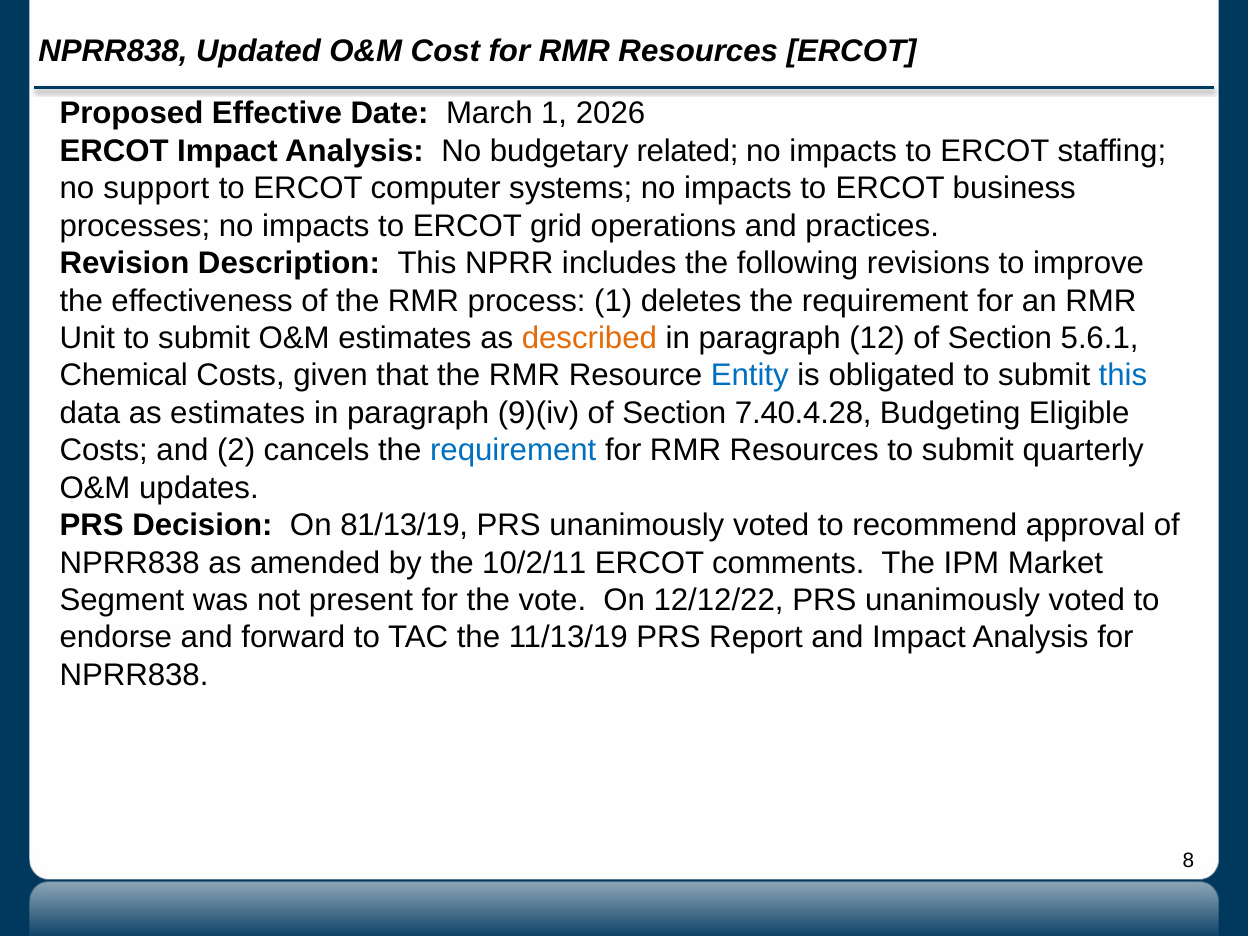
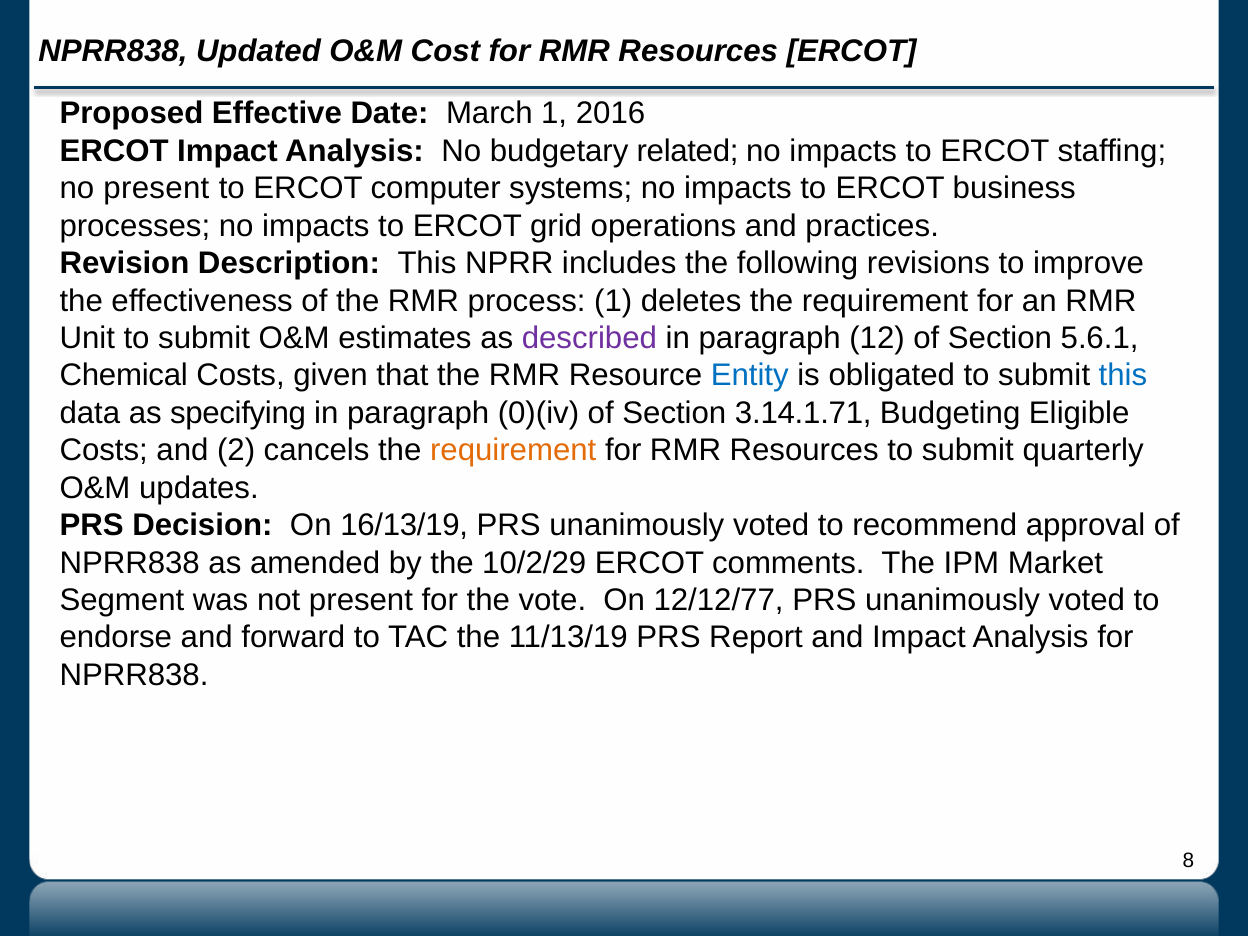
2026: 2026 -> 2016 (611, 114)
no support: support -> present (156, 188)
described colour: orange -> purple (589, 338)
as estimates: estimates -> specifying (238, 413)
9)(iv: 9)(iv -> 0)(iv (538, 413)
7.40.4.28: 7.40.4.28 -> 3.14.1.71 (803, 413)
requirement colour: blue -> orange (513, 450)
81/13/19: 81/13/19 -> 16/13/19 (404, 525)
10/2/11: 10/2/11 -> 10/2/29 (534, 563)
12/12/22: 12/12/22 -> 12/12/77 (719, 600)
